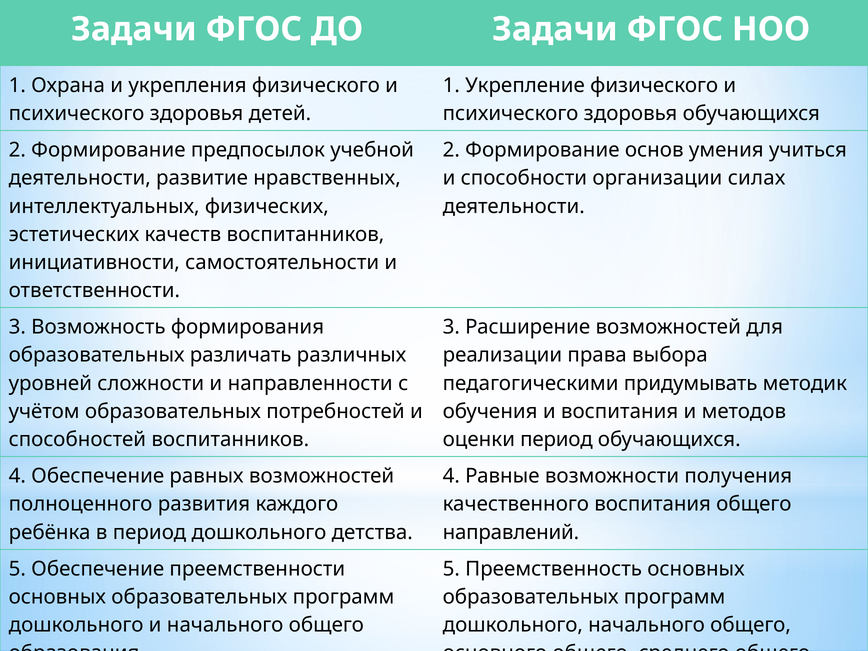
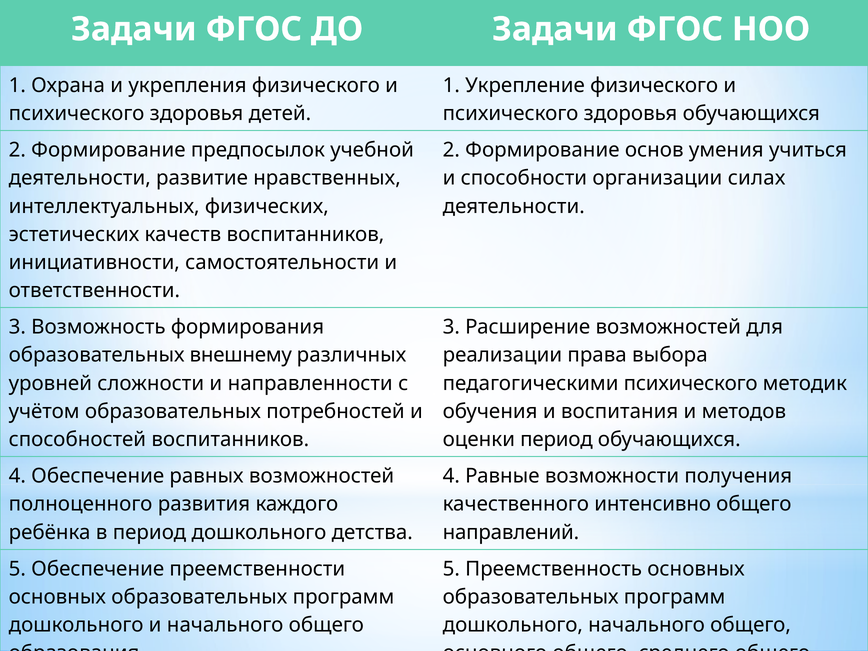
различать: различать -> внешнему (241, 355)
педагогическими придумывать: придумывать -> психического (691, 383)
качественного воспитания: воспитания -> интенсивно (653, 504)
